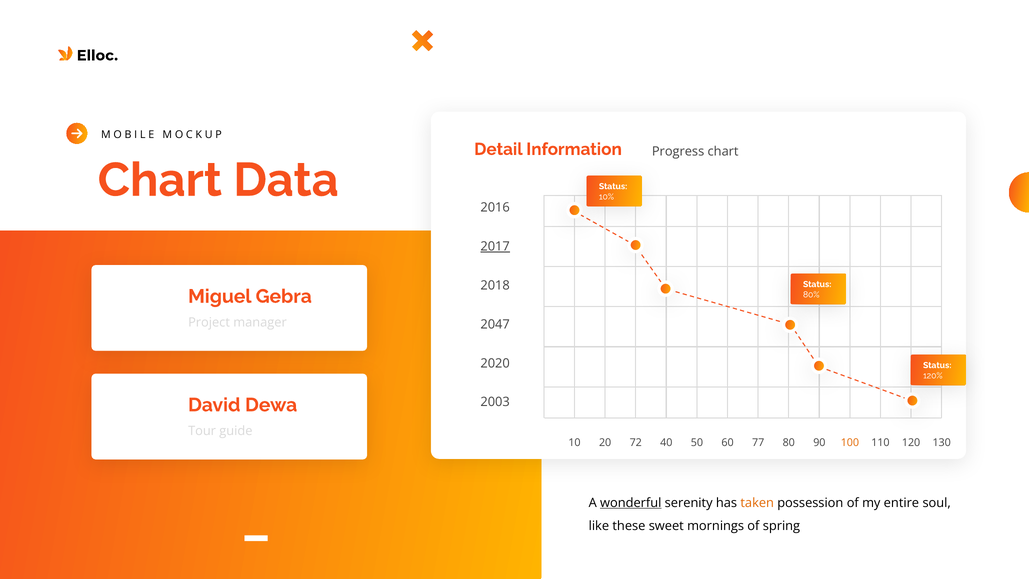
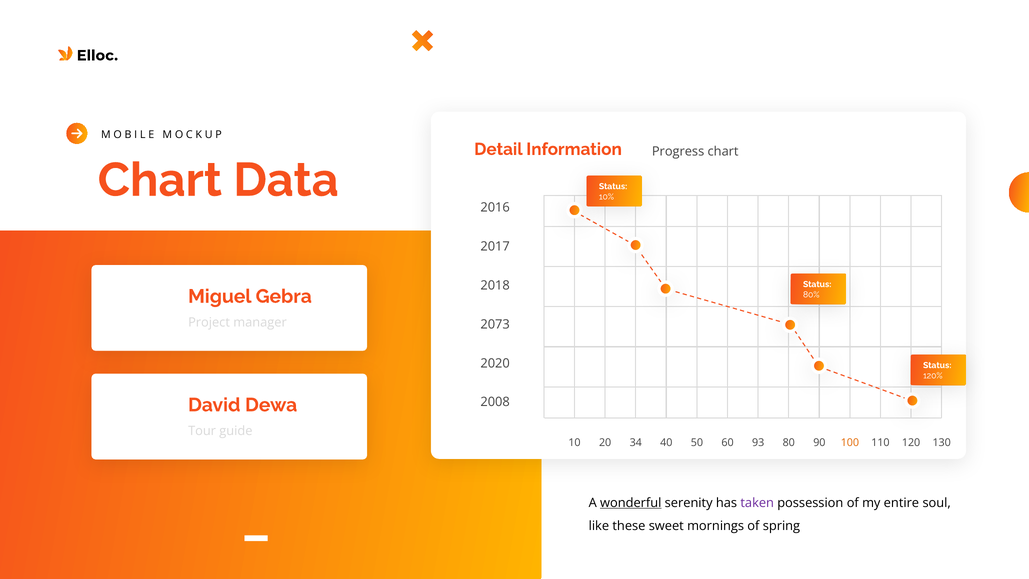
2017 underline: present -> none (495, 246)
2047: 2047 -> 2073 (495, 324)
2003: 2003 -> 2008 (495, 402)
72: 72 -> 34 (636, 442)
77: 77 -> 93 (758, 442)
taken colour: orange -> purple (757, 503)
